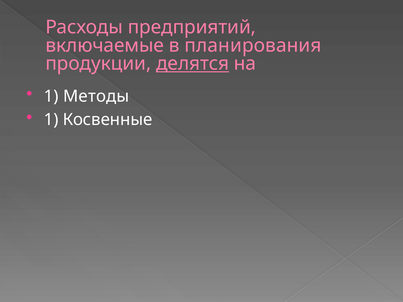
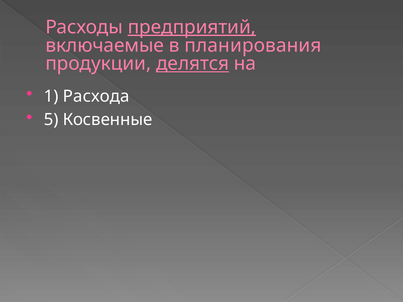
предприятий underline: none -> present (192, 27)
Методы: Методы -> Расхода (96, 96)
1: 1 -> 5 (51, 120)
